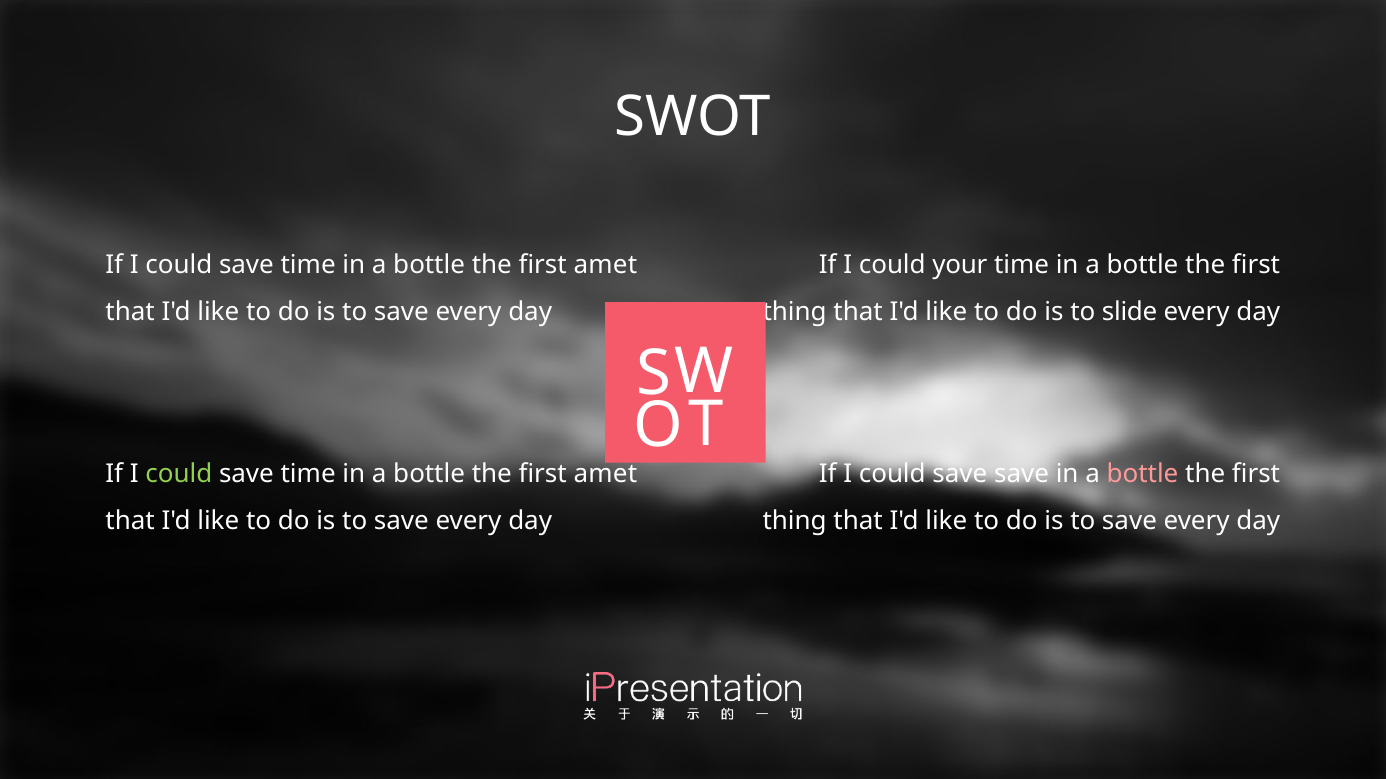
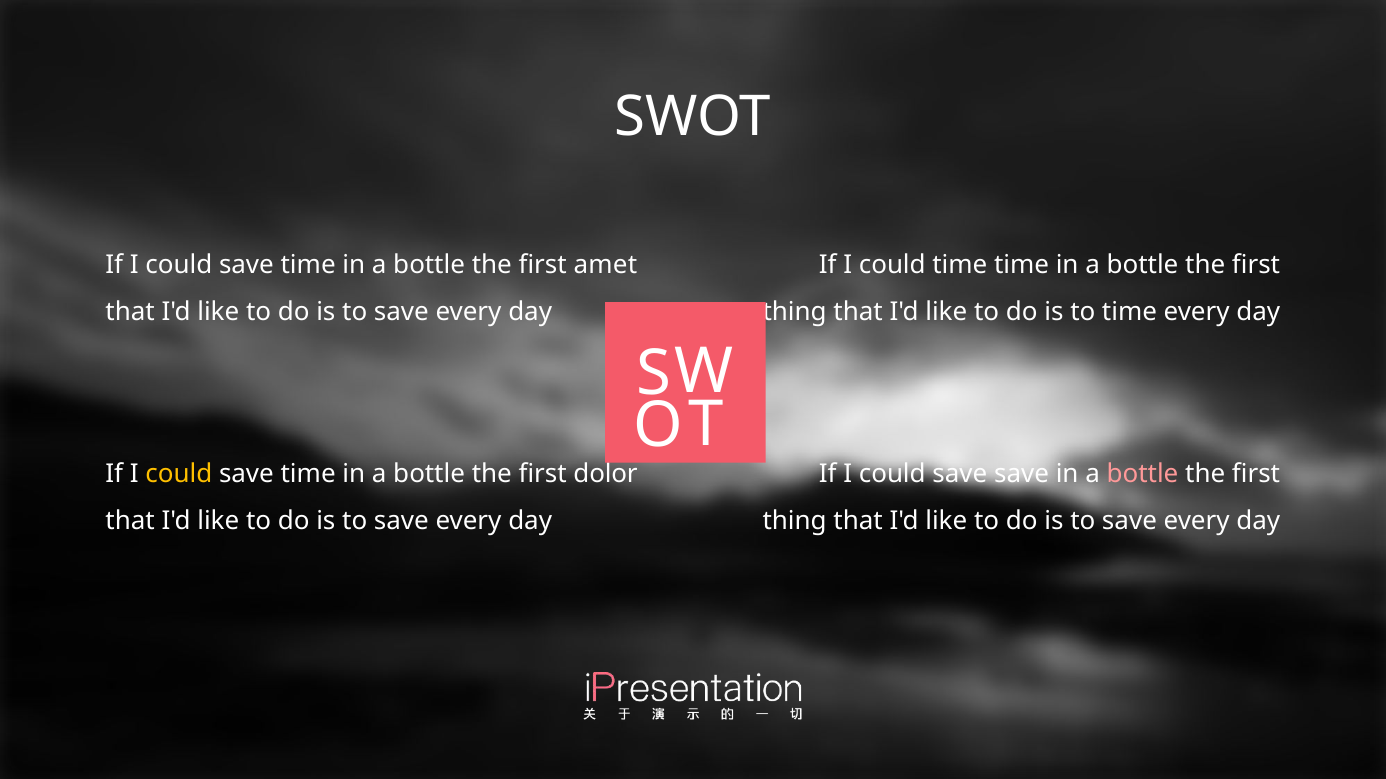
could your: your -> time (960, 265)
to slide: slide -> time (1129, 312)
could colour: light green -> yellow (179, 475)
amet: amet -> dolor (606, 475)
